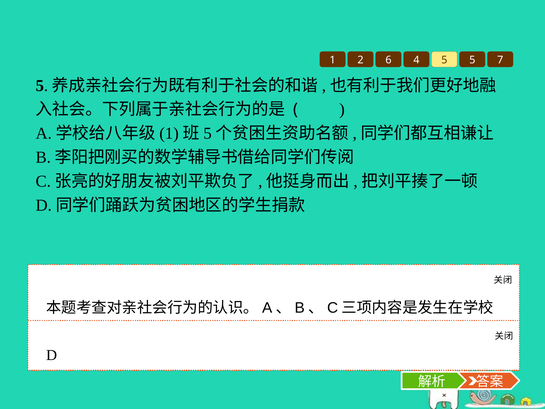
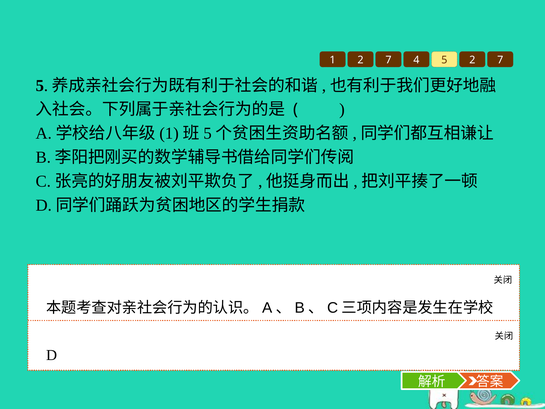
1 2 6: 6 -> 7 (388, 60)
5 5: 5 -> 2 (472, 60)
